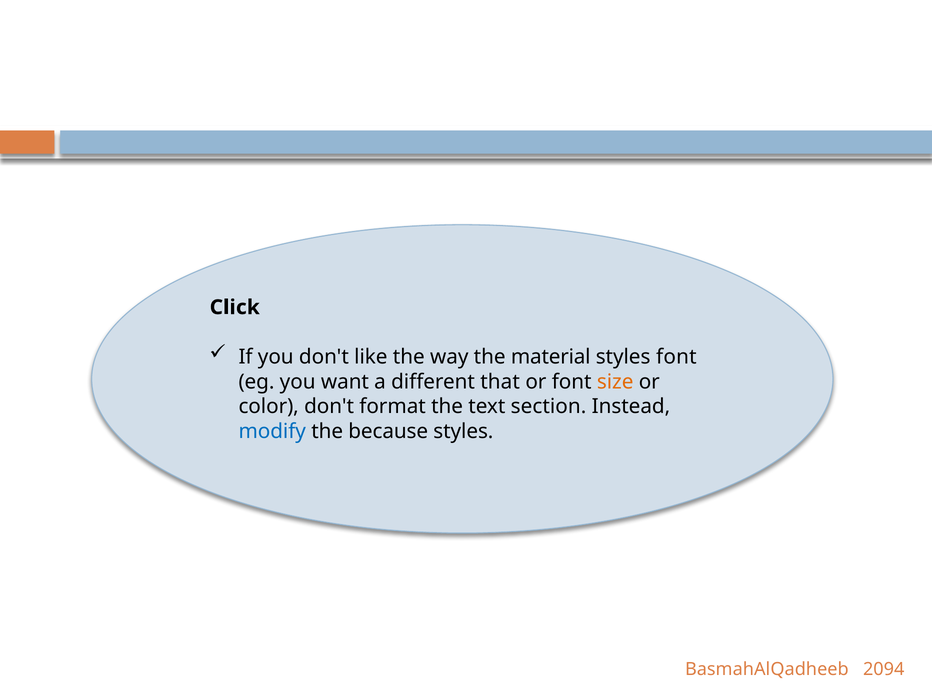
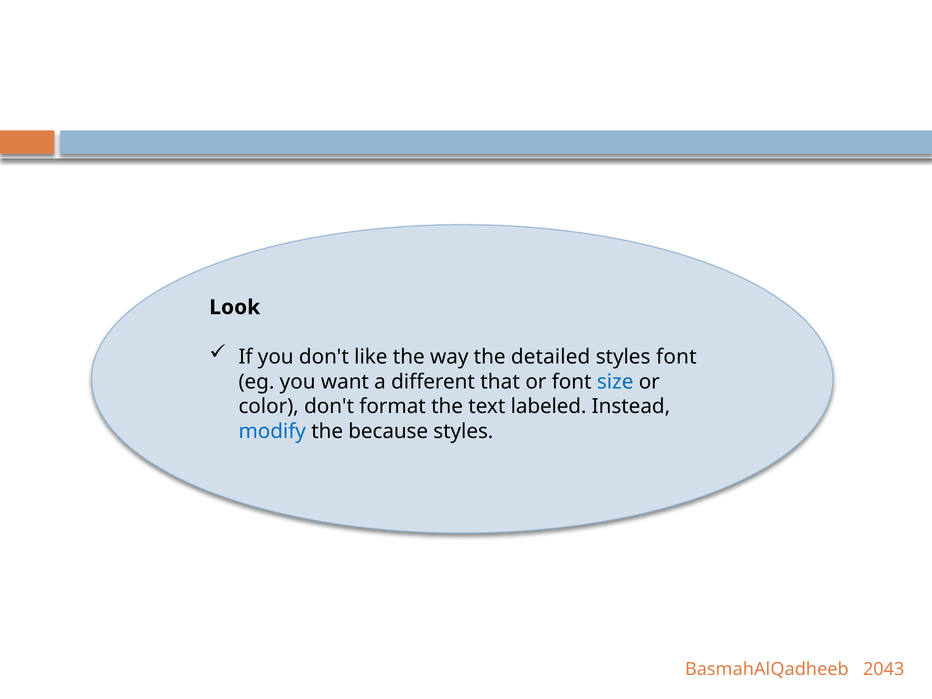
Click: Click -> Look (235, 307)
material: material -> detailed (551, 357)
size colour: orange -> blue (615, 382)
section: section -> labeled (549, 407)
2094: 2094 -> 2043 (884, 669)
